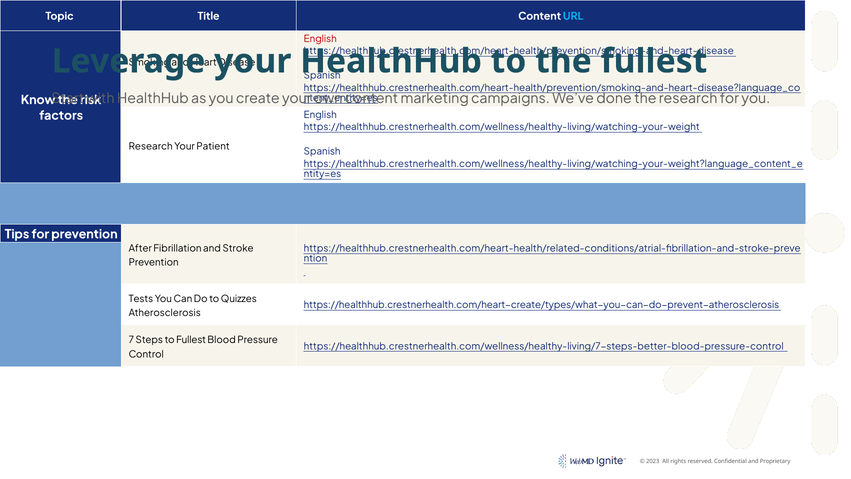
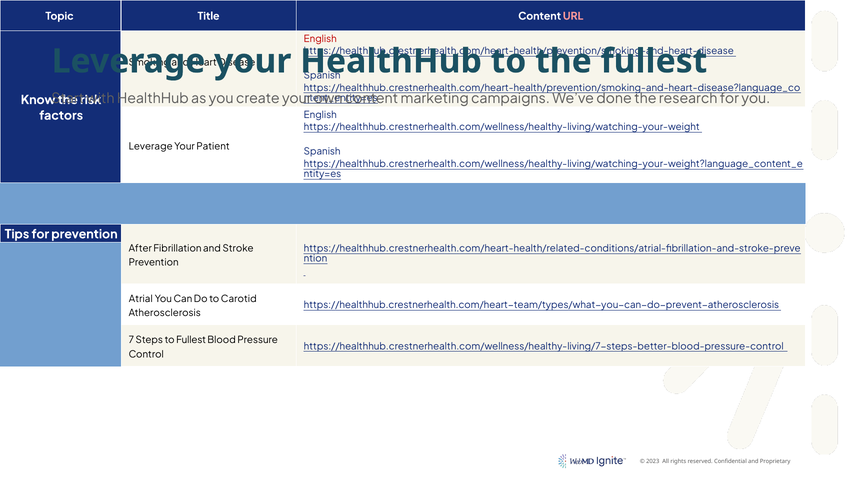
URL colour: light blue -> pink (573, 16)
Research: Research -> Leverage (151, 146)
Tests: Tests -> Atrial (141, 299)
Quizzes: Quizzes -> Carotid (239, 299)
https://healthhub.crestnerhealth.com/heart-create/types/what-you-can-do-prevent-atherosclerosis: https://healthhub.crestnerhealth.com/heart-create/types/what-you-can-do-prevent-atherosclerosis -> https://healthhub.crestnerhealth.com/heart-team/types/what-you-can-do-prevent-atherosclerosis (541, 305)
